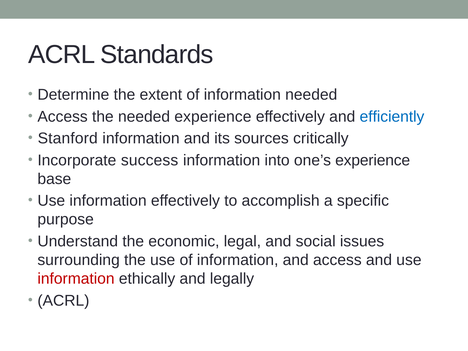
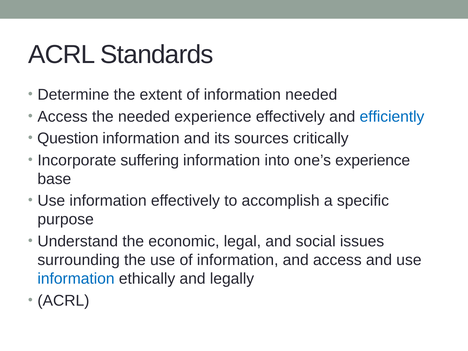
Stanford: Stanford -> Question (68, 138)
success: success -> suffering (150, 160)
information colour: red -> blue (76, 279)
